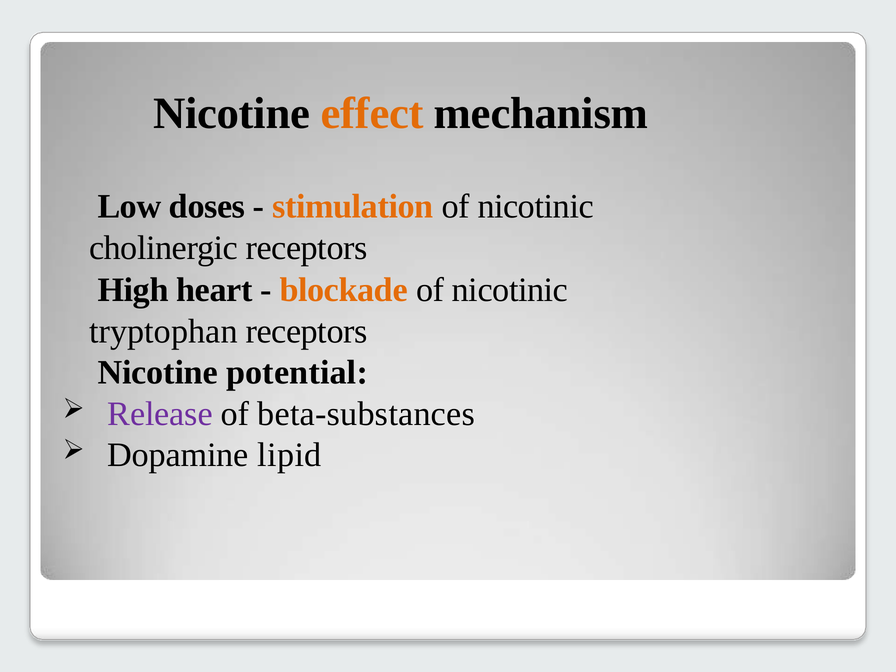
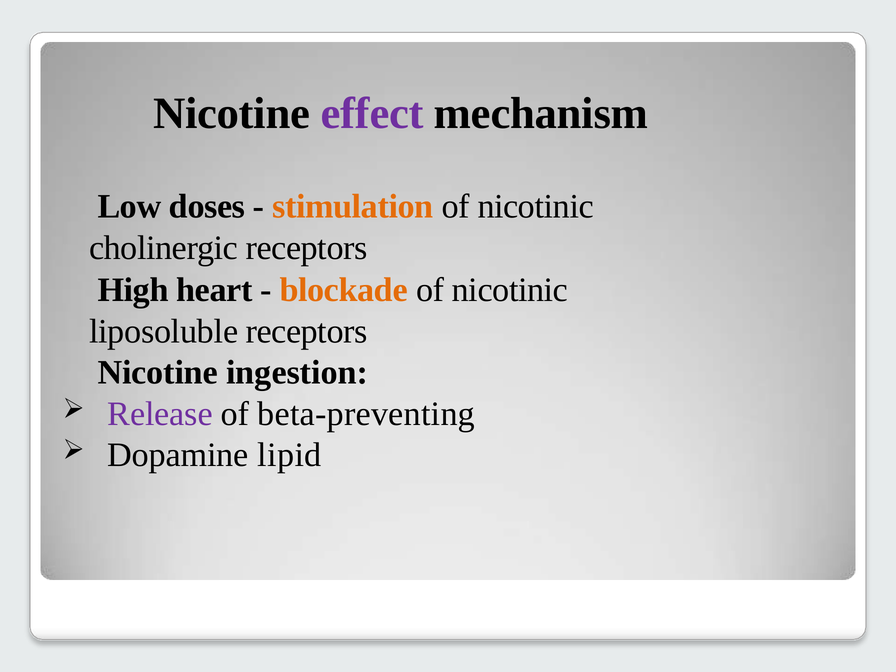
effect colour: orange -> purple (372, 113)
tryptophan: tryptophan -> liposoluble (164, 332)
potential: potential -> ingestion (297, 373)
beta-substances: beta-substances -> beta-preventing (366, 414)
